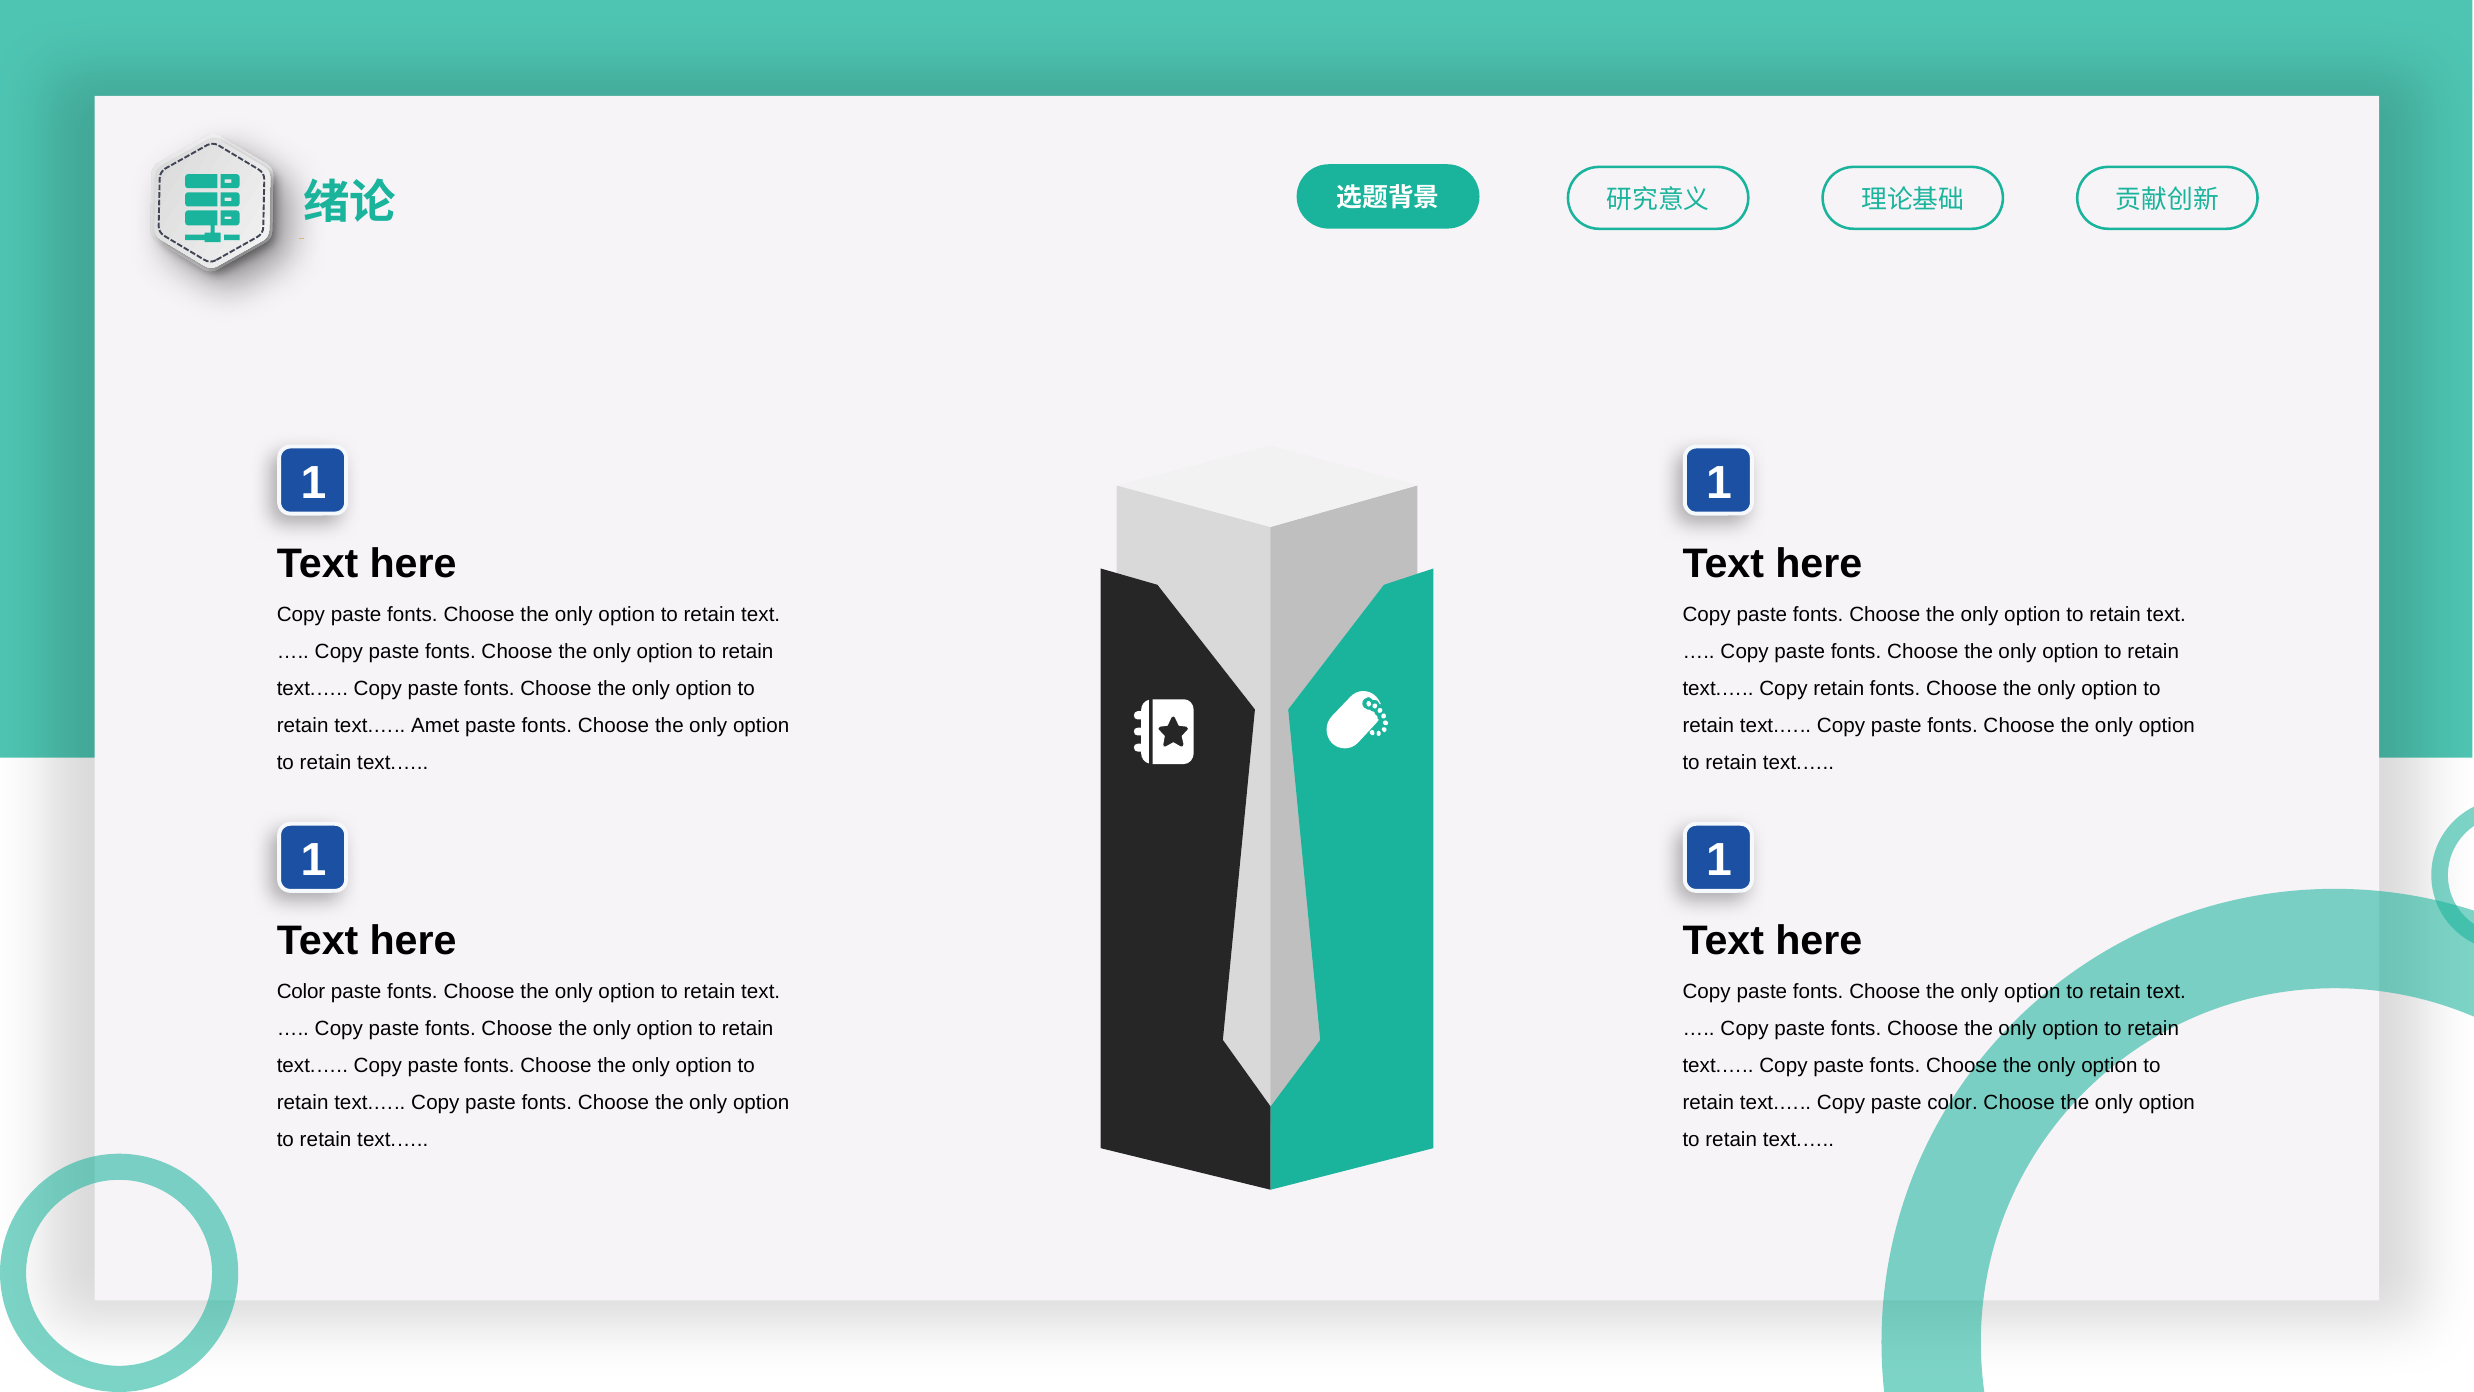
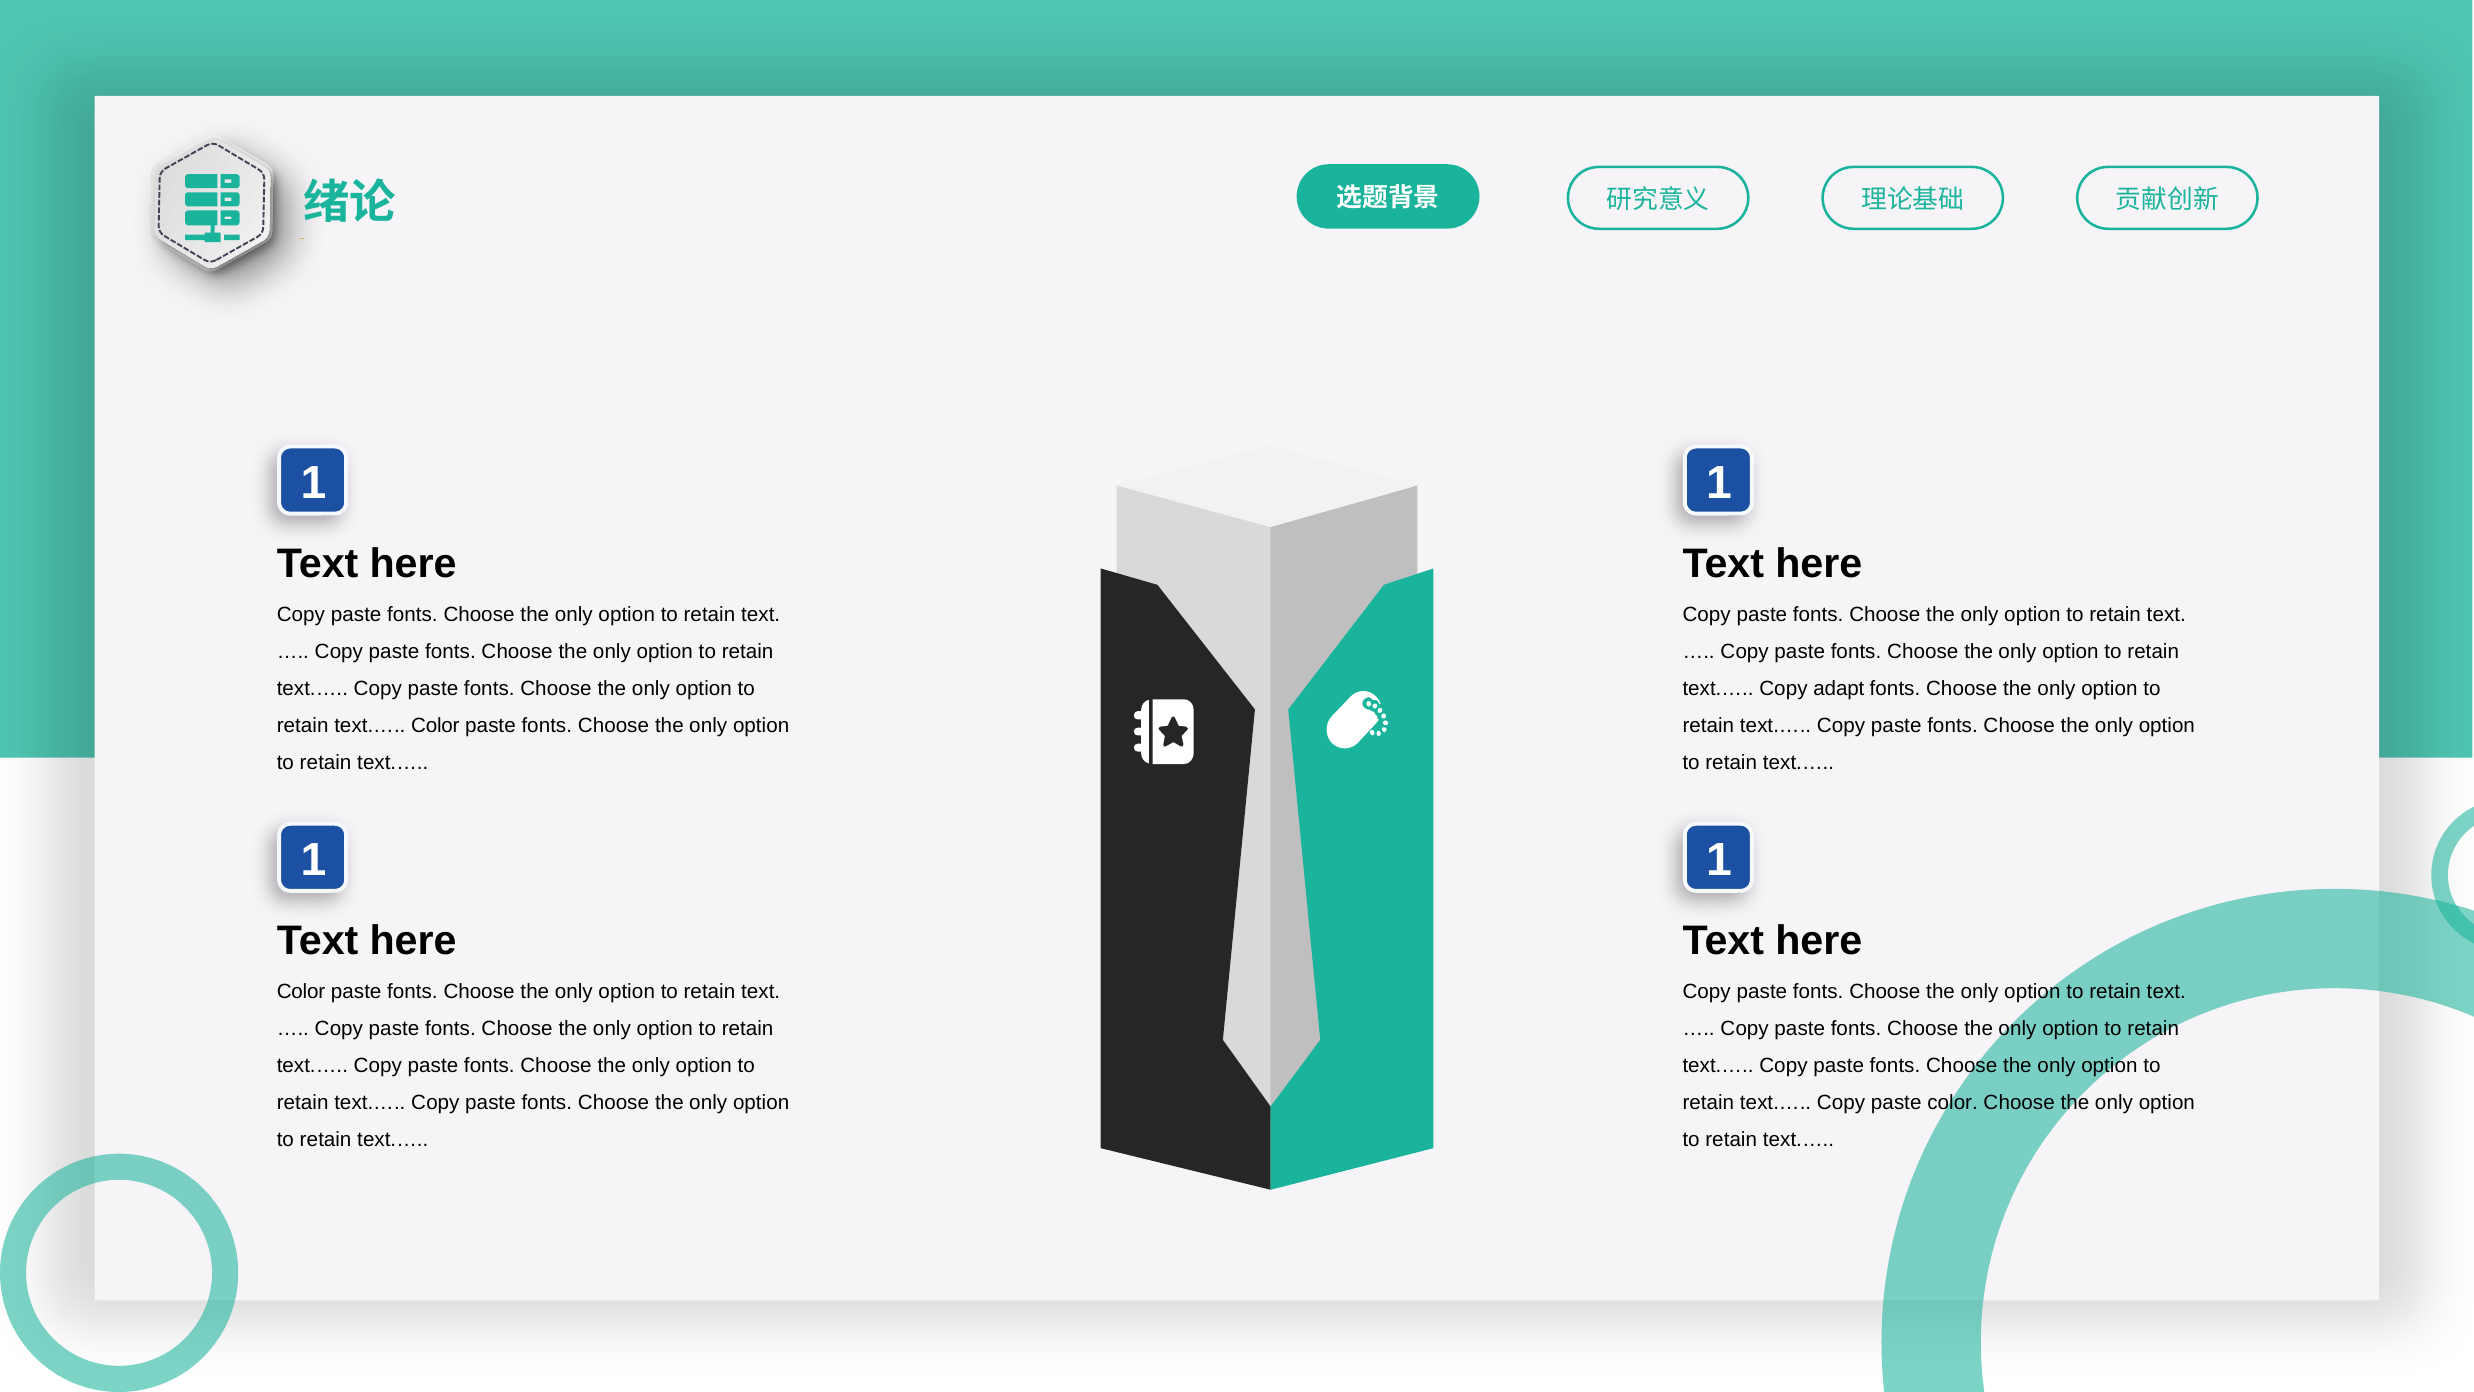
Copy retain: retain -> adapt (1839, 688)
text.… Amet: Amet -> Color (435, 725)
